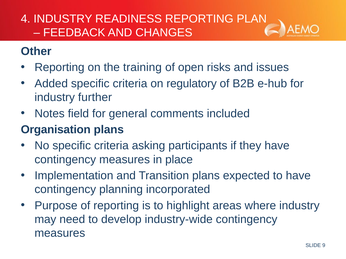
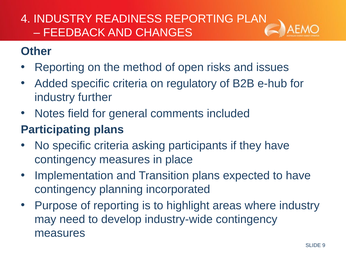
training: training -> method (142, 68)
Organisation: Organisation -> Participating (56, 130)
